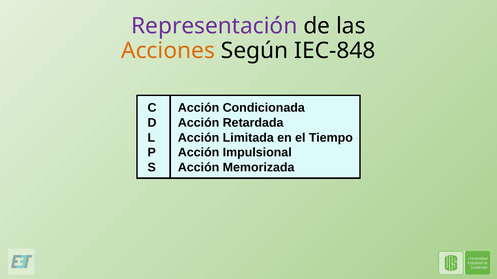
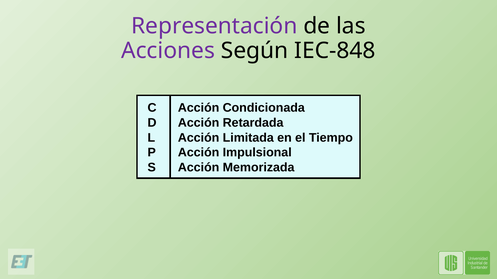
Acciones colour: orange -> purple (168, 51)
